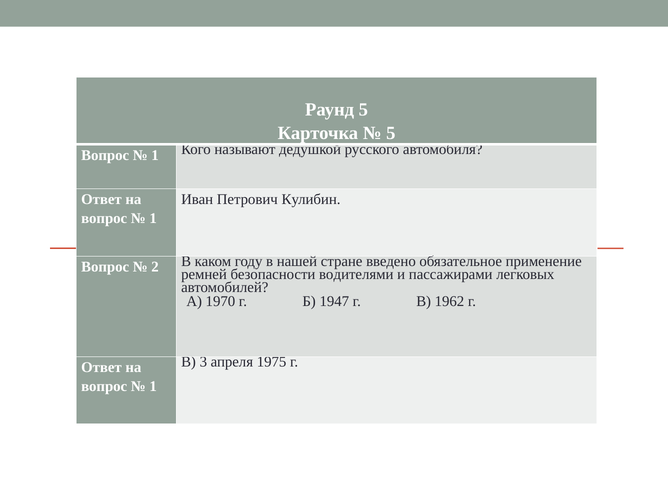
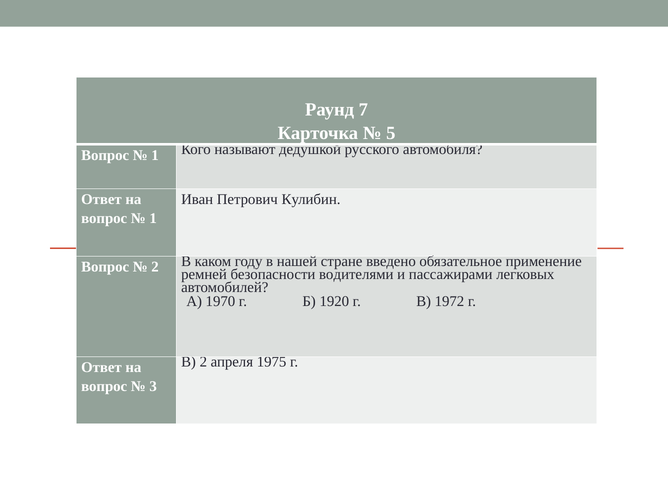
Раунд 5: 5 -> 7 (363, 109)
1947: 1947 -> 1920 (334, 301)
1962: 1962 -> 1972 (449, 301)
В 3: 3 -> 2 (203, 362)
1: 1 -> 3 (153, 386)
